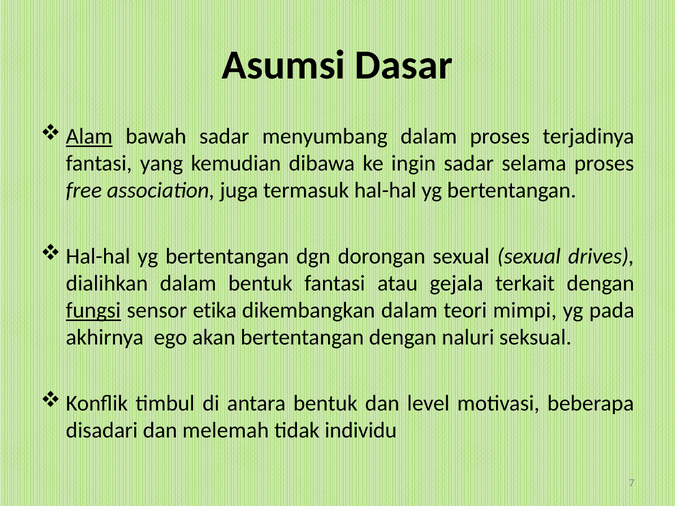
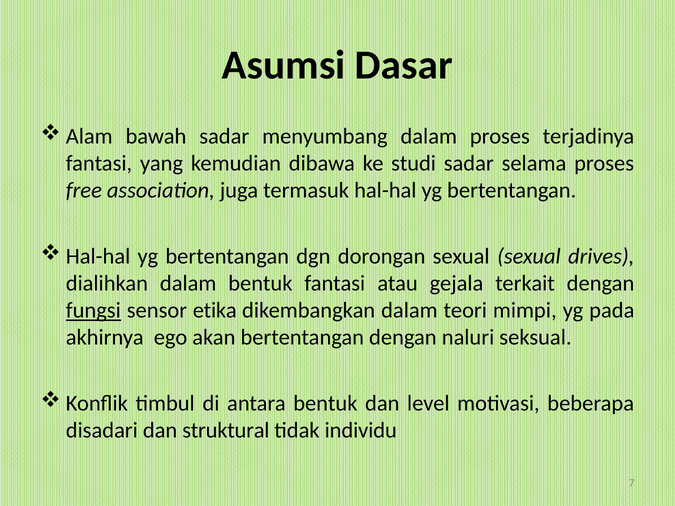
Alam underline: present -> none (89, 137)
ingin: ingin -> studi (414, 164)
melemah: melemah -> struktural (226, 431)
